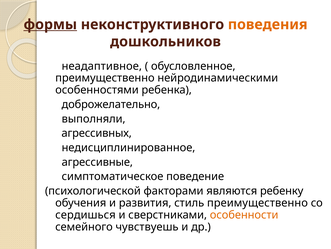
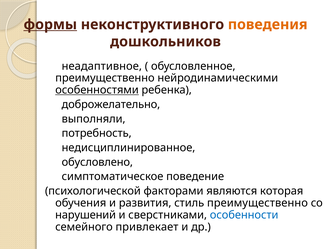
особенностями underline: none -> present (97, 90)
агрессивных: агрессивных -> потребность (97, 133)
агрессивные: агрессивные -> обусловлено (97, 162)
ребенку: ребенку -> которая (282, 190)
сердишься: сердишься -> нарушений (86, 214)
особенности colour: orange -> blue (244, 214)
чувствуешь: чувствуешь -> привлекает (147, 226)
